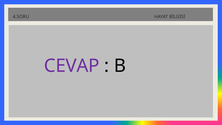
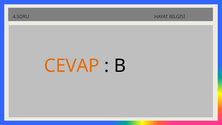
CEVAP colour: purple -> orange (72, 66)
